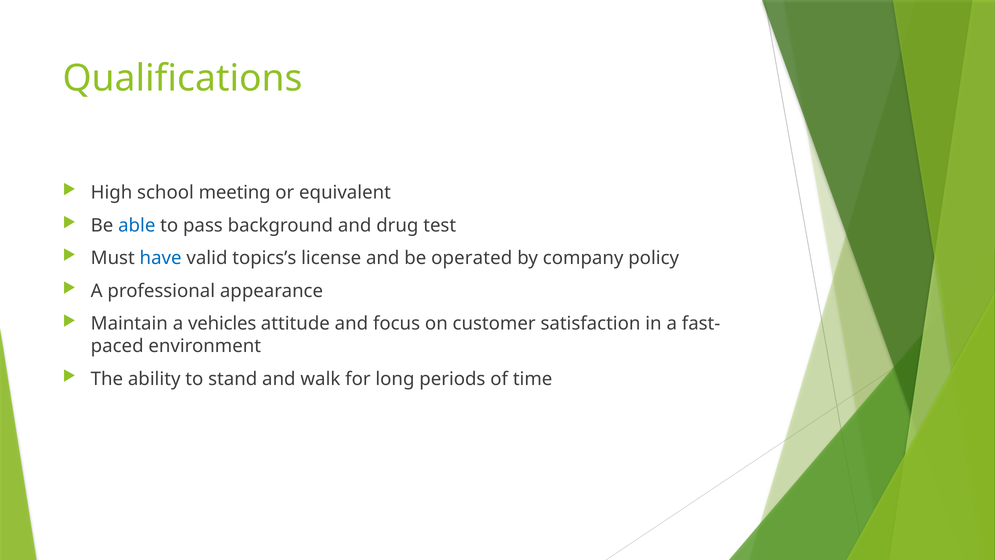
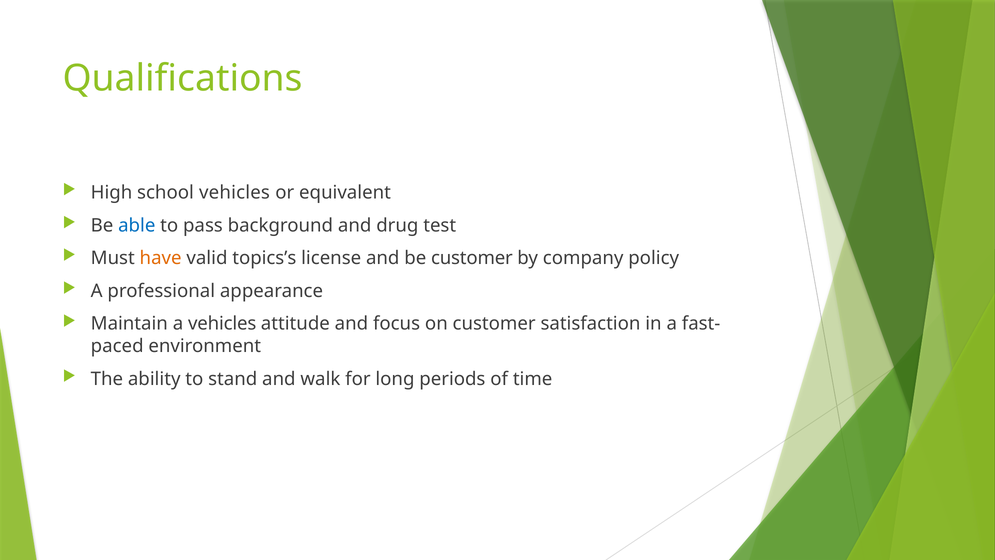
school meeting: meeting -> vehicles (234, 193)
have colour: blue -> orange (161, 258)
be operated: operated -> customer (472, 258)
